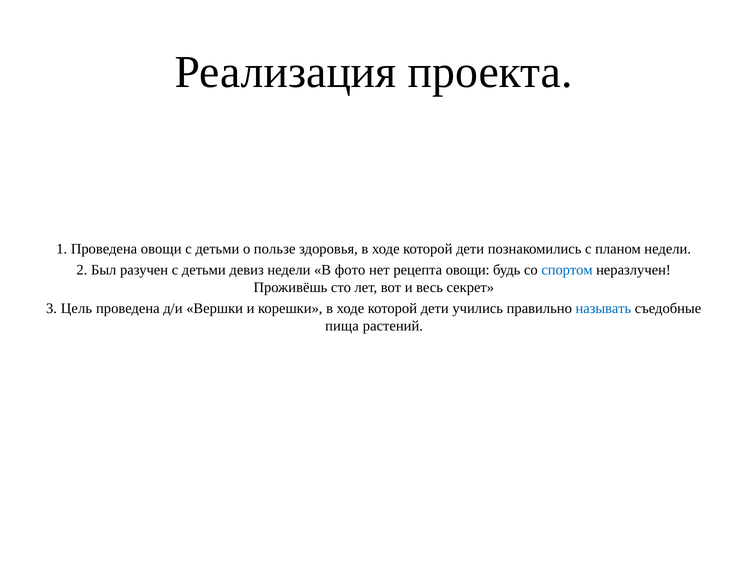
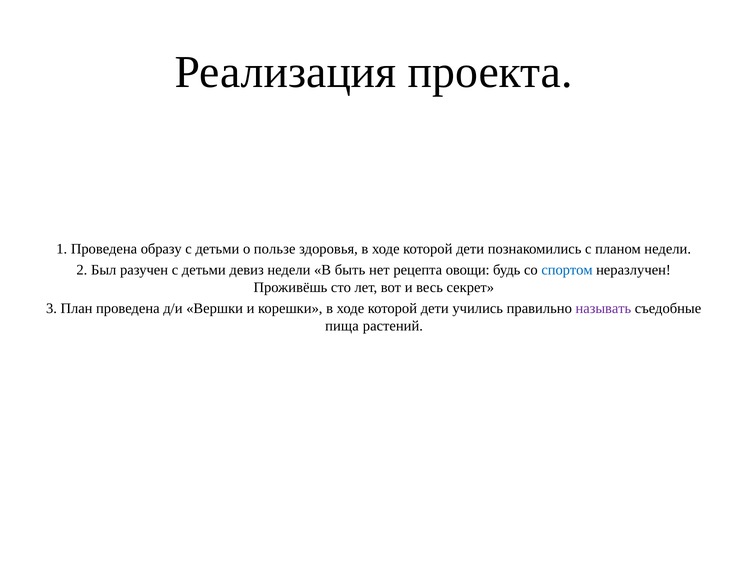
Проведена овощи: овощи -> образу (161, 249)
фото: фото -> быть (350, 270)
Цель: Цель -> План (77, 309)
называть colour: blue -> purple (603, 309)
